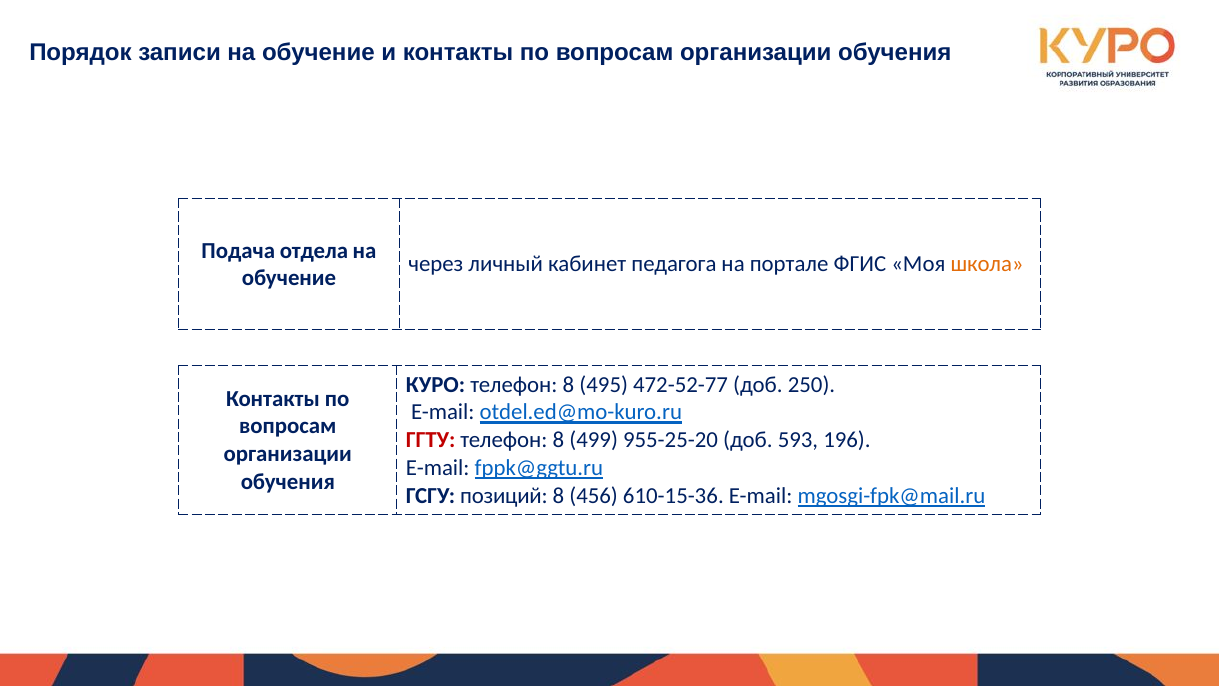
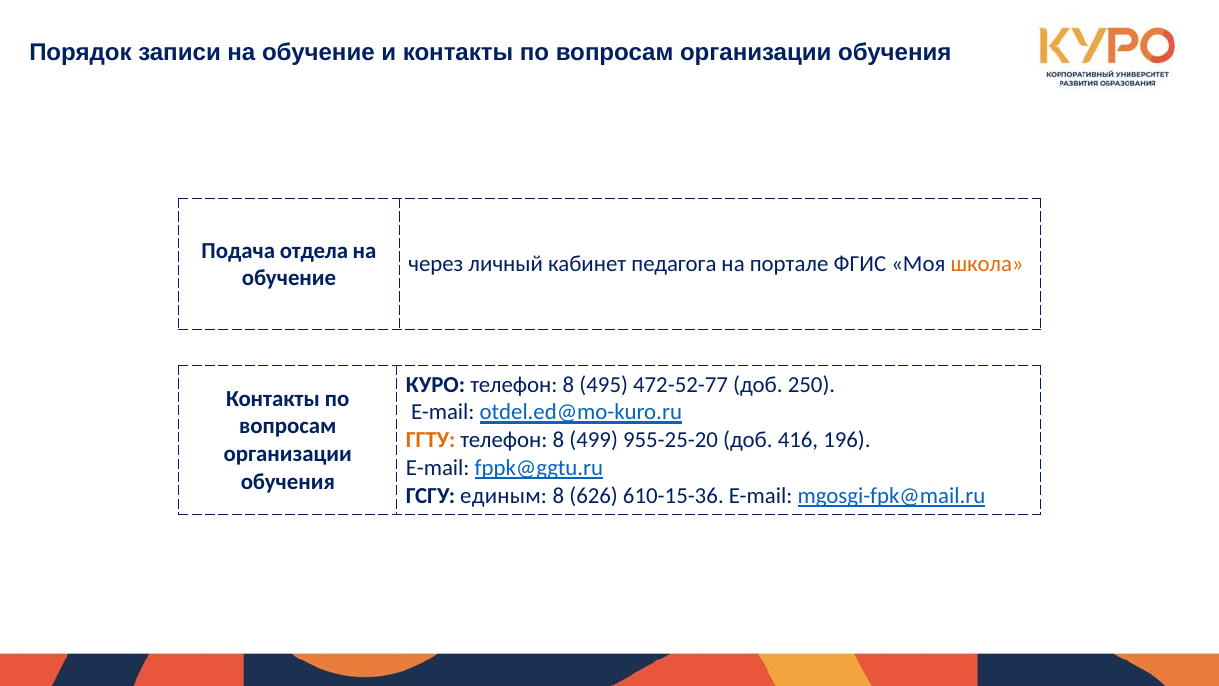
ГГТУ colour: red -> orange (431, 440)
593: 593 -> 416 (798, 440)
позиций: позиций -> единым (504, 496)
456: 456 -> 626 (594, 496)
